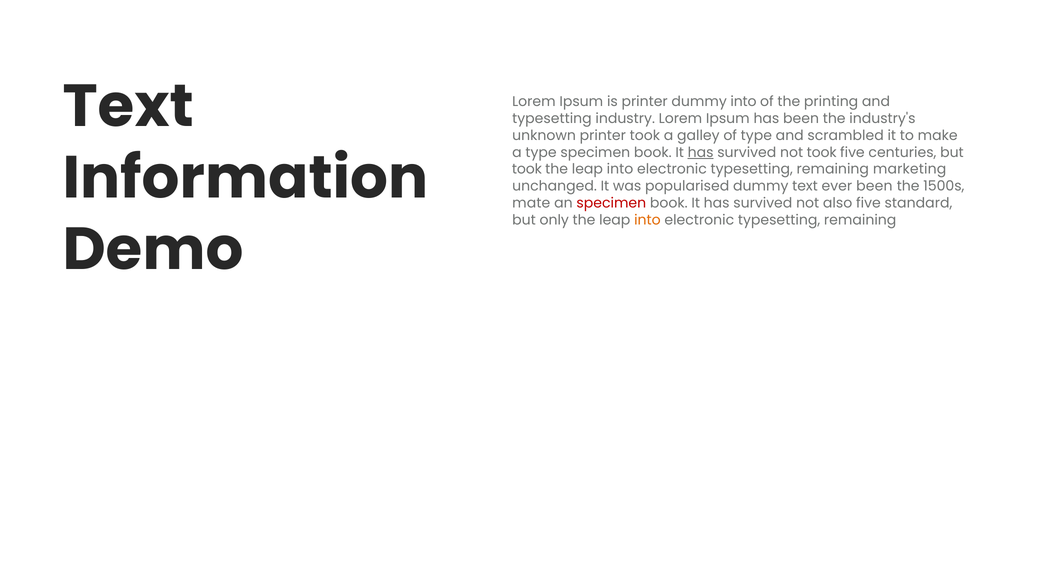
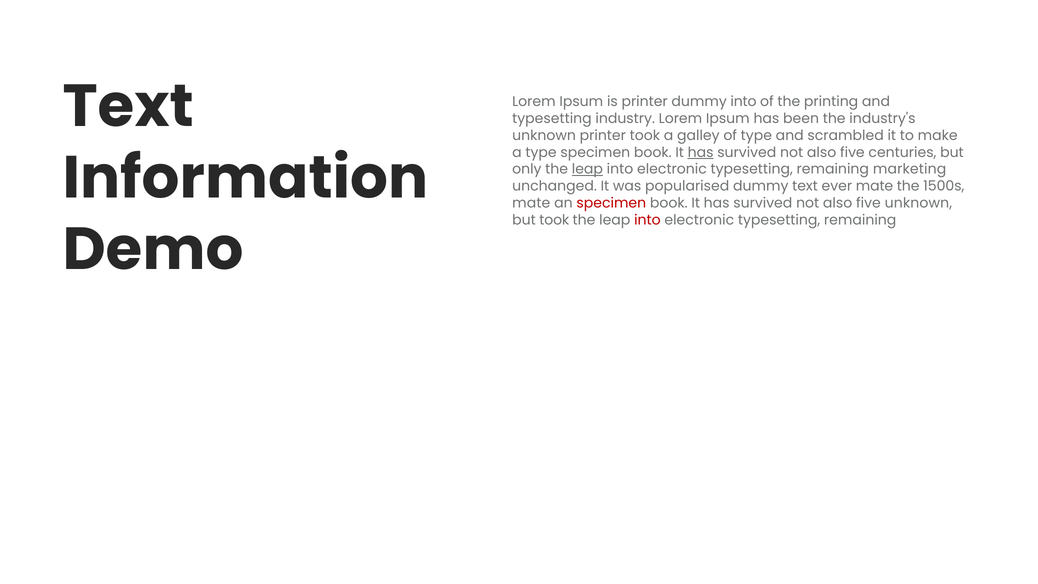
took: took -> also (822, 152)
took: took -> only (527, 169)
leap underline: none -> present (587, 169)
ever been: been -> mate (875, 186)
five standard: standard -> unknown (918, 203)
but only: only -> took (554, 220)
into colour: orange -> red (647, 220)
